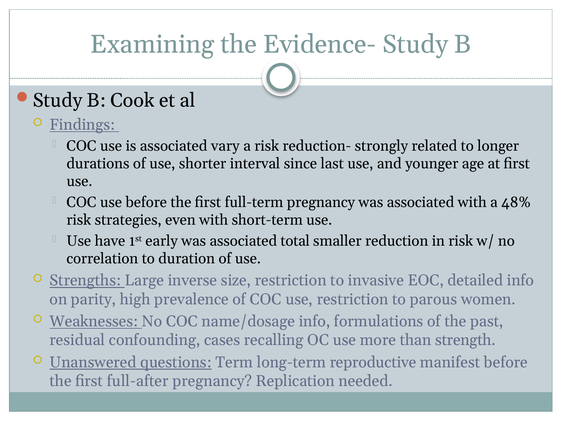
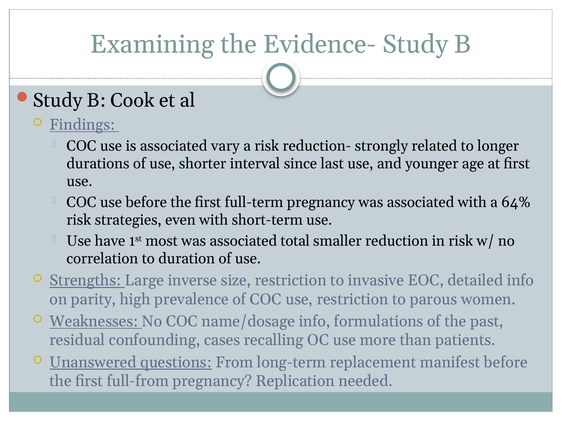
48%: 48% -> 64% (516, 203)
early: early -> most (162, 241)
strength: strength -> patients (465, 340)
Term: Term -> From (234, 363)
reproductive: reproductive -> replacement (373, 363)
full-after: full-after -> full-from (138, 381)
